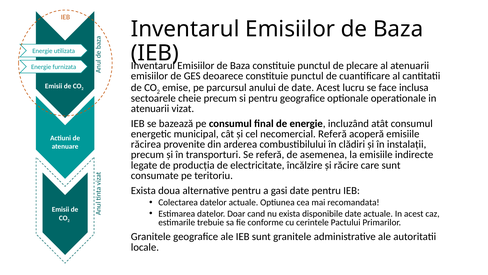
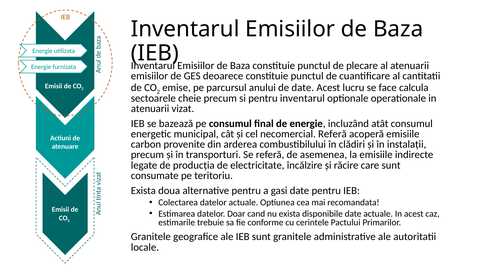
inclusa: inclusa -> calcula (414, 87)
pentru geografice: geografice -> inventarul (302, 98)
răcirea: răcirea -> carbon (146, 144)
